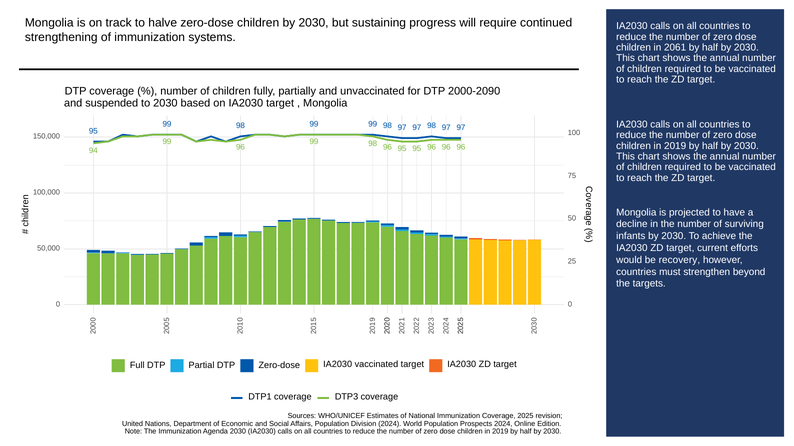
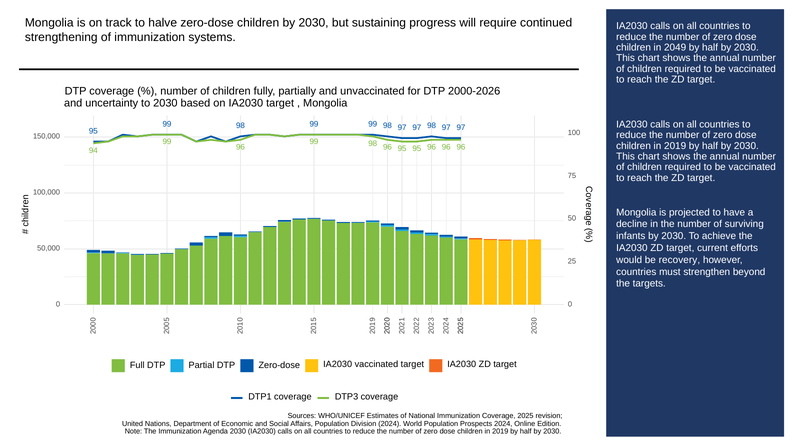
2061: 2061 -> 2049 (675, 48)
2000-2090: 2000-2090 -> 2000-2026 (474, 91)
suspended: suspended -> uncertainty (112, 103)
